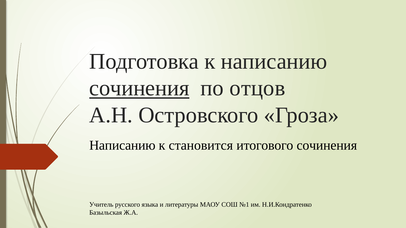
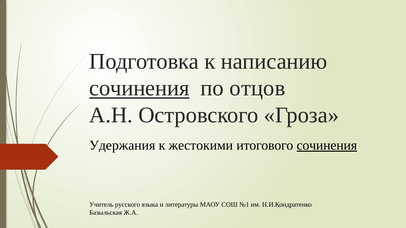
Написанию: Написанию -> Удержания (122, 146)
становится: становится -> жестокими (201, 146)
сочинения underline: none -> present (327, 146)
